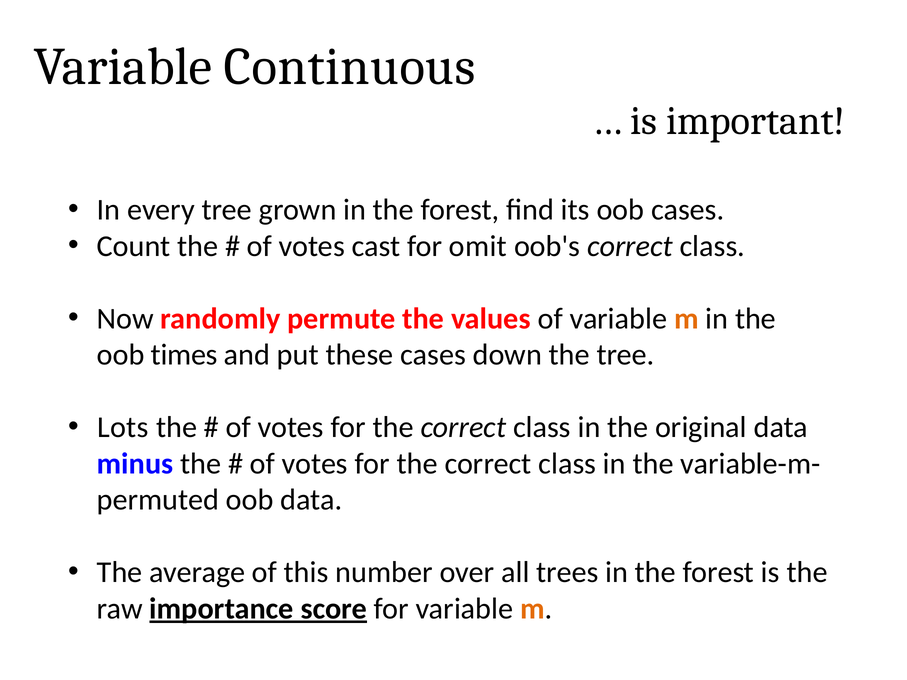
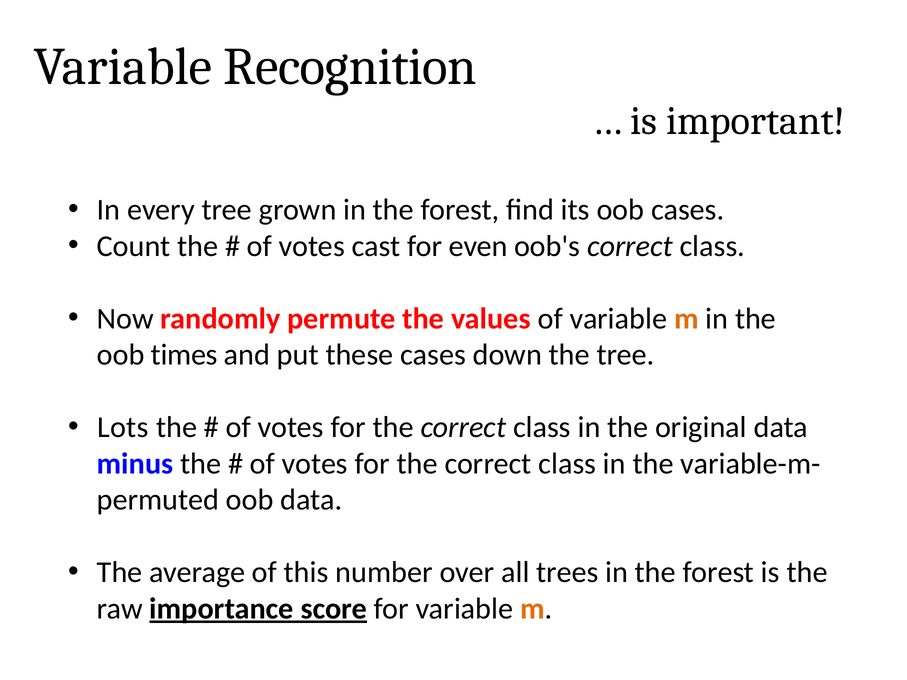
Continuous: Continuous -> Recognition (350, 67)
omit: omit -> even (478, 246)
